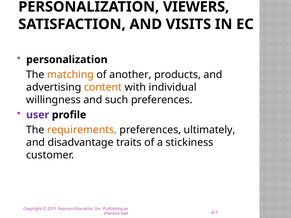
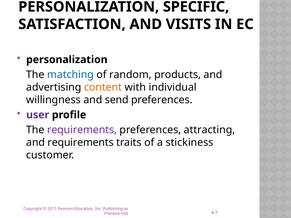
VIEWERS: VIEWERS -> SPECIFIC (196, 7)
matching colour: orange -> blue (70, 75)
another: another -> random (130, 75)
such: such -> send (117, 100)
requirements colour: orange -> purple (82, 130)
ultimately: ultimately -> attracting (209, 130)
and disadvantage: disadvantage -> requirements (81, 143)
